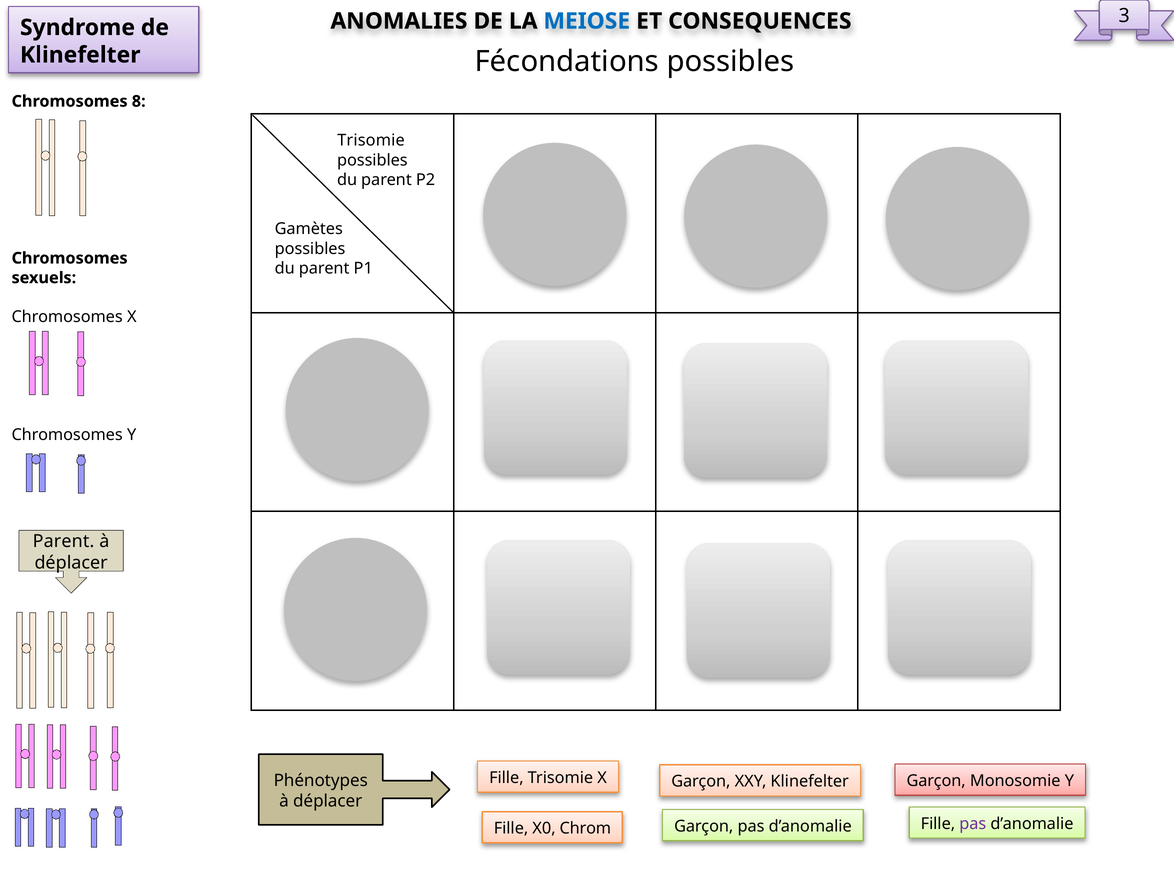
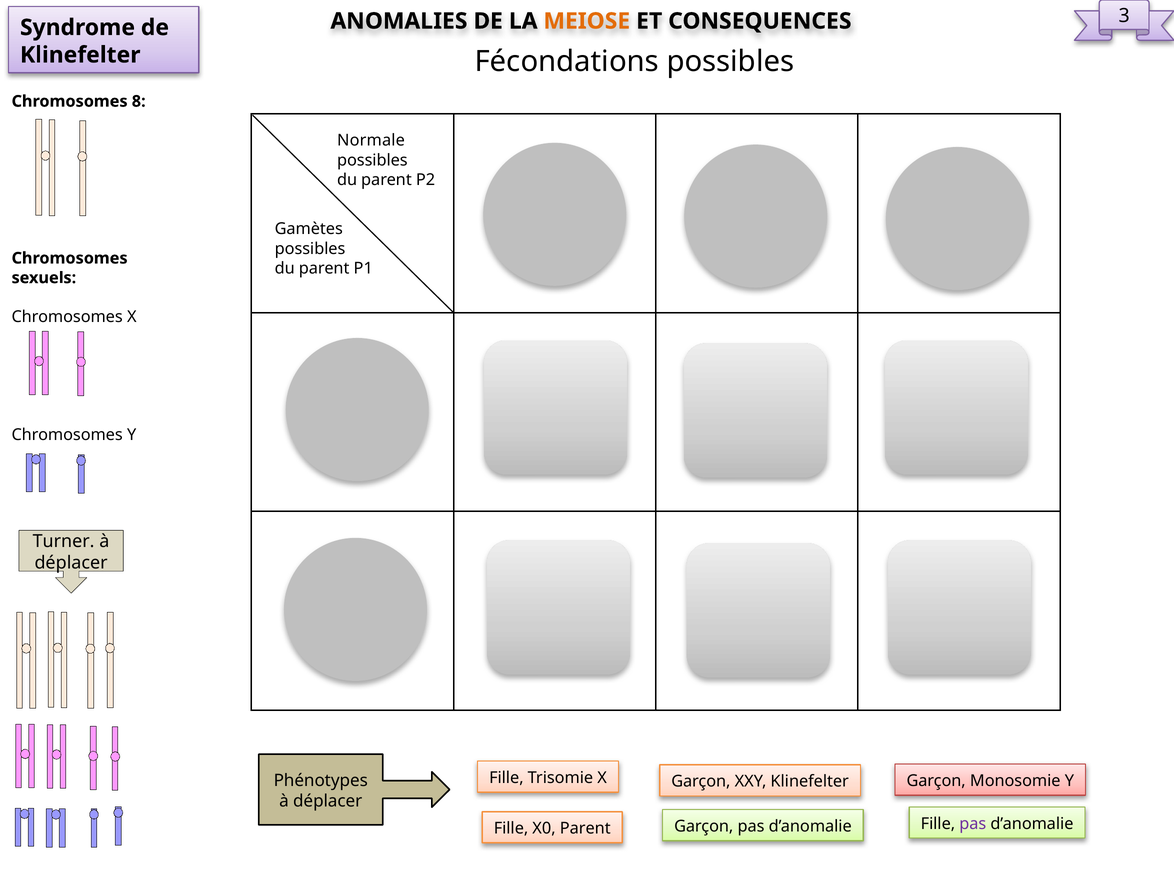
MEIOSE colour: blue -> orange (587, 21)
Trisomie: Trisomie -> Normale (371, 140)
Parent: Parent -> Turner (64, 541)
X0 Chrom: Chrom -> Parent (585, 828)
